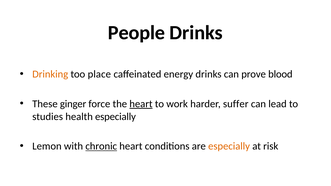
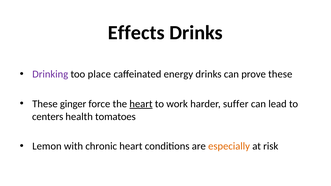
People: People -> Effects (136, 33)
Drinking colour: orange -> purple (50, 74)
prove blood: blood -> these (280, 74)
studies: studies -> centers (48, 117)
health especially: especially -> tomatoes (115, 117)
chronic underline: present -> none (101, 146)
